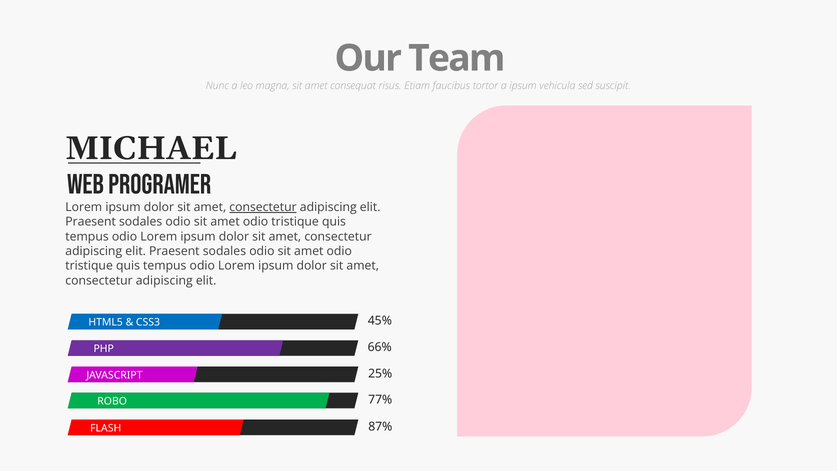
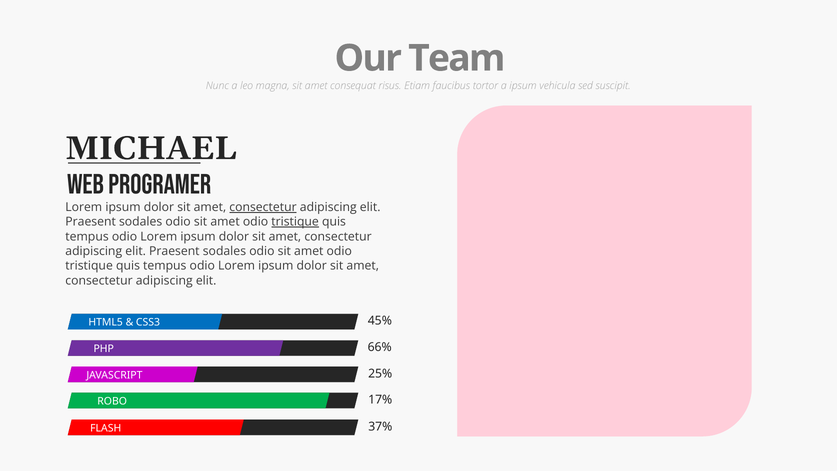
tristique underline: none -> present (295, 222)
77%: 77% -> 17% (380, 399)
87%: 87% -> 37% (380, 426)
